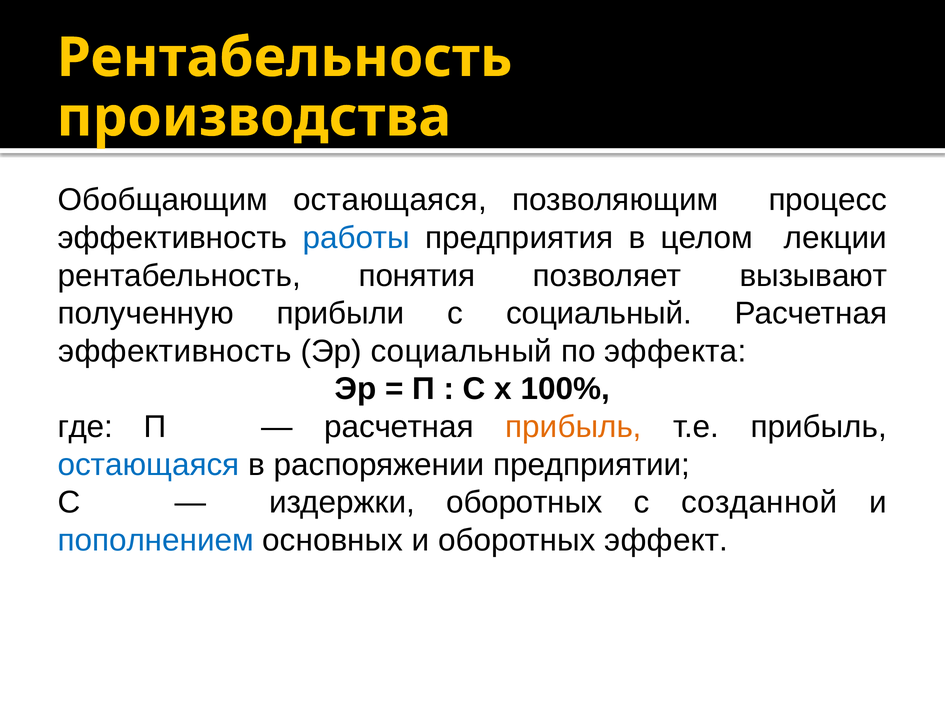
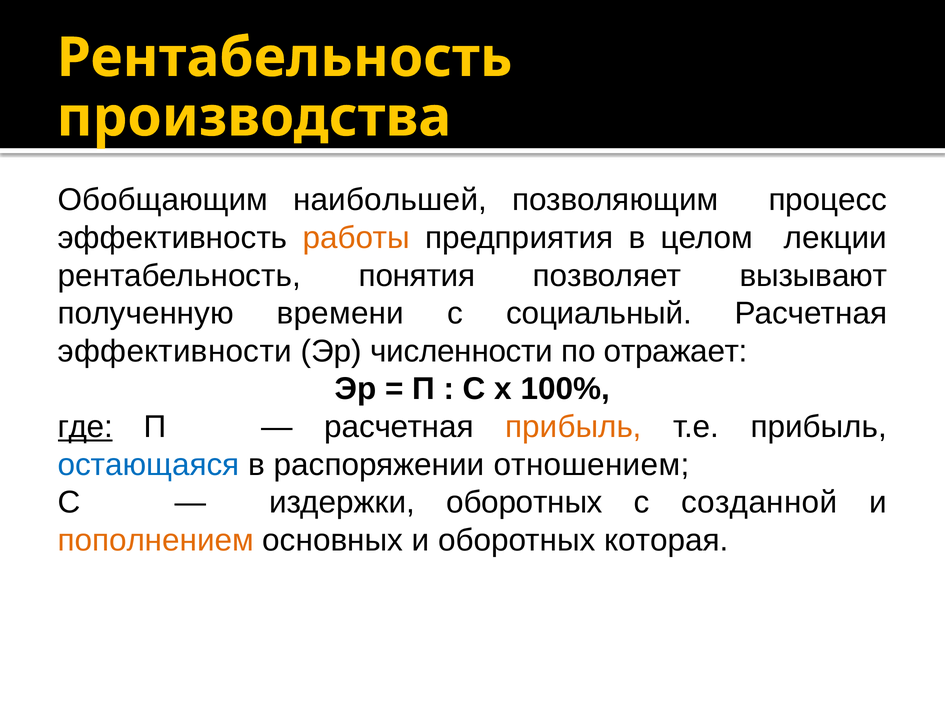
Обобщающим остающаяся: остающаяся -> наибольшей (390, 200)
работы colour: blue -> orange (356, 238)
прибыли: прибыли -> времени (340, 313)
эффективность: эффективность -> эффективности (175, 351)
Эр социальный: социальный -> численности (462, 351)
эффекта: эффекта -> отражает (676, 351)
где underline: none -> present (85, 427)
предприятии: предприятии -> отношением (591, 465)
пополнением colour: blue -> orange (156, 540)
эффект: эффект -> которая (666, 540)
